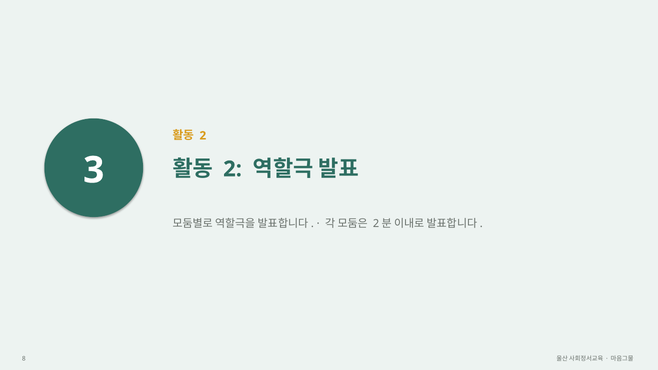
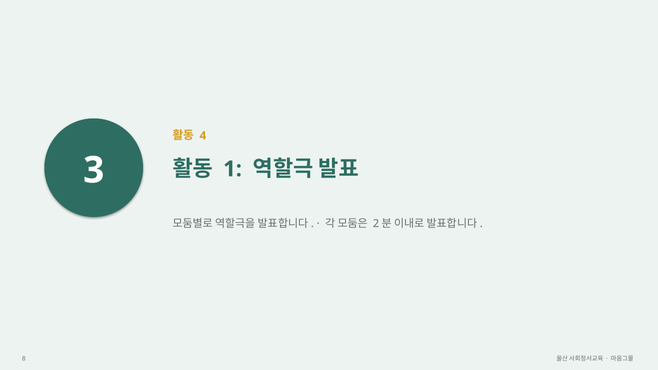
2: 2 -> 4 (203, 136)
2: 2 -> 1 (233, 169)
